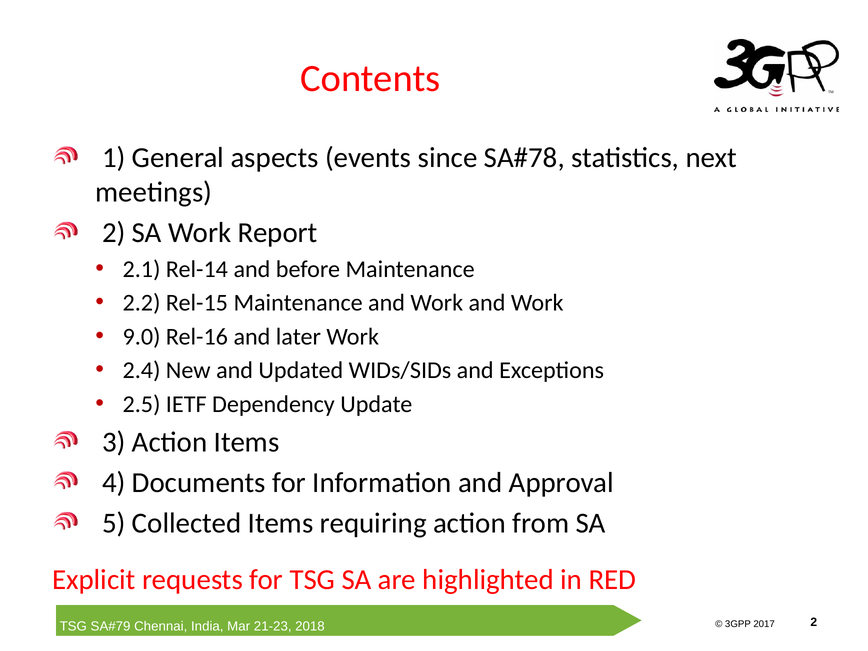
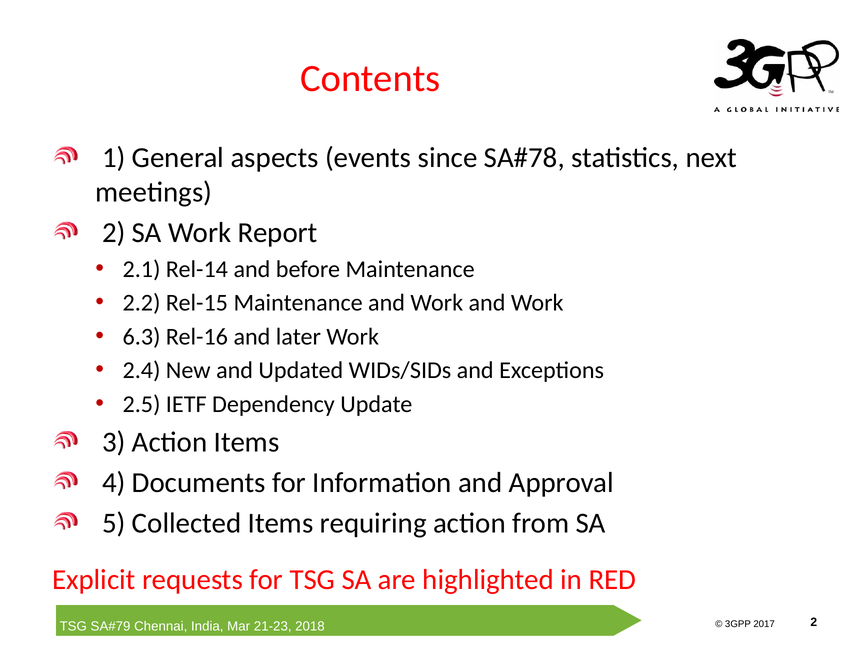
9.0: 9.0 -> 6.3 (142, 337)
